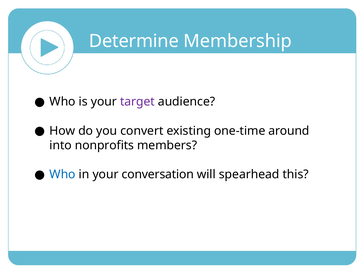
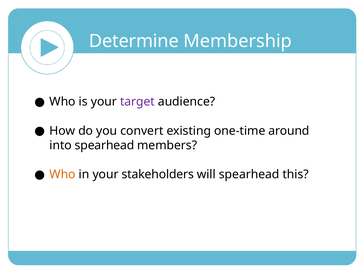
into nonprofits: nonprofits -> spearhead (105, 145)
Who colour: blue -> orange (63, 174)
conversation: conversation -> stakeholders (158, 174)
